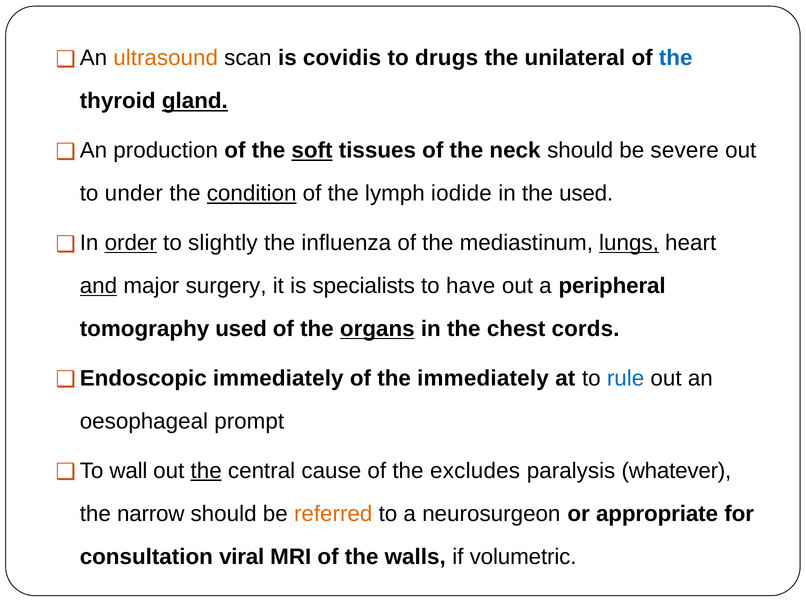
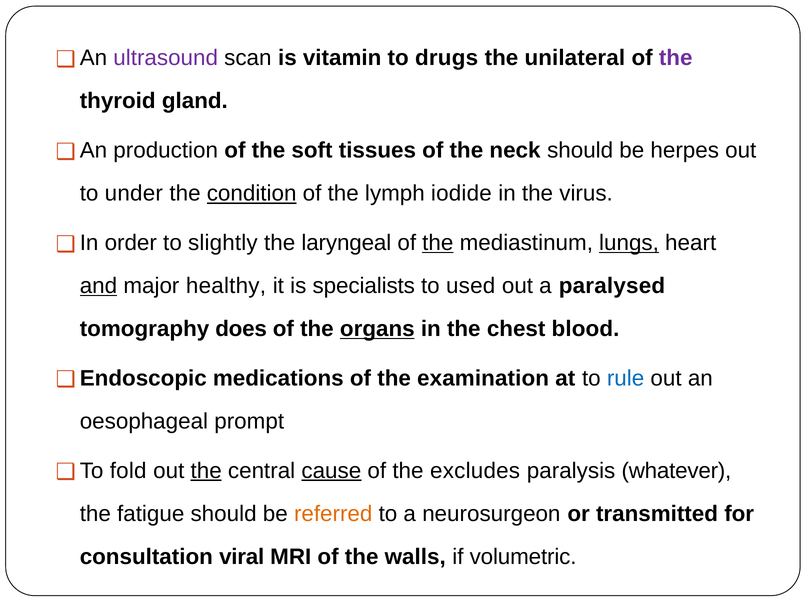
ultrasound colour: orange -> purple (166, 58)
covidis: covidis -> vitamin (342, 58)
the colour: blue -> purple (676, 58)
gland underline: present -> none (195, 101)
soft underline: present -> none (312, 151)
severe: severe -> herpes (685, 151)
the used: used -> virus (586, 194)
order underline: present -> none (131, 243)
influenza: influenza -> laryngeal (346, 243)
the underline: none -> present (438, 243)
surgery: surgery -> healthy (226, 286)
have: have -> used (471, 286)
peripheral: peripheral -> paralysed (612, 286)
tomography used: used -> does (241, 329)
cords: cords -> blood (586, 329)
immediately: immediately -> medications (278, 379)
the immediately: immediately -> examination (483, 379)
wall: wall -> fold (128, 471)
cause underline: none -> present (331, 471)
narrow: narrow -> fatigue (151, 514)
appropriate: appropriate -> transmitted (657, 514)
